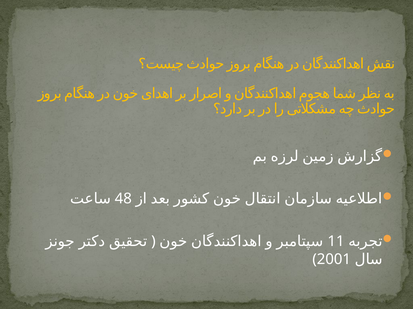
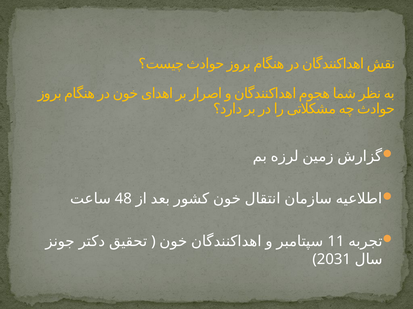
2001: 2001 -> 2031 (334, 260)
